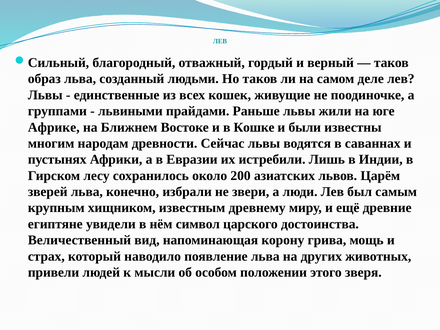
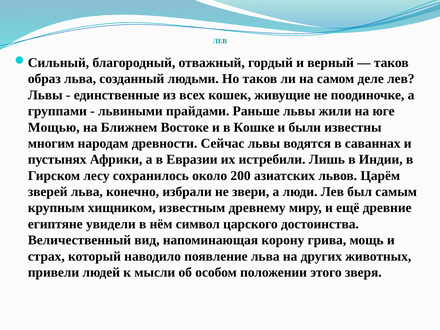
Африке: Африке -> Мощью (54, 127)
